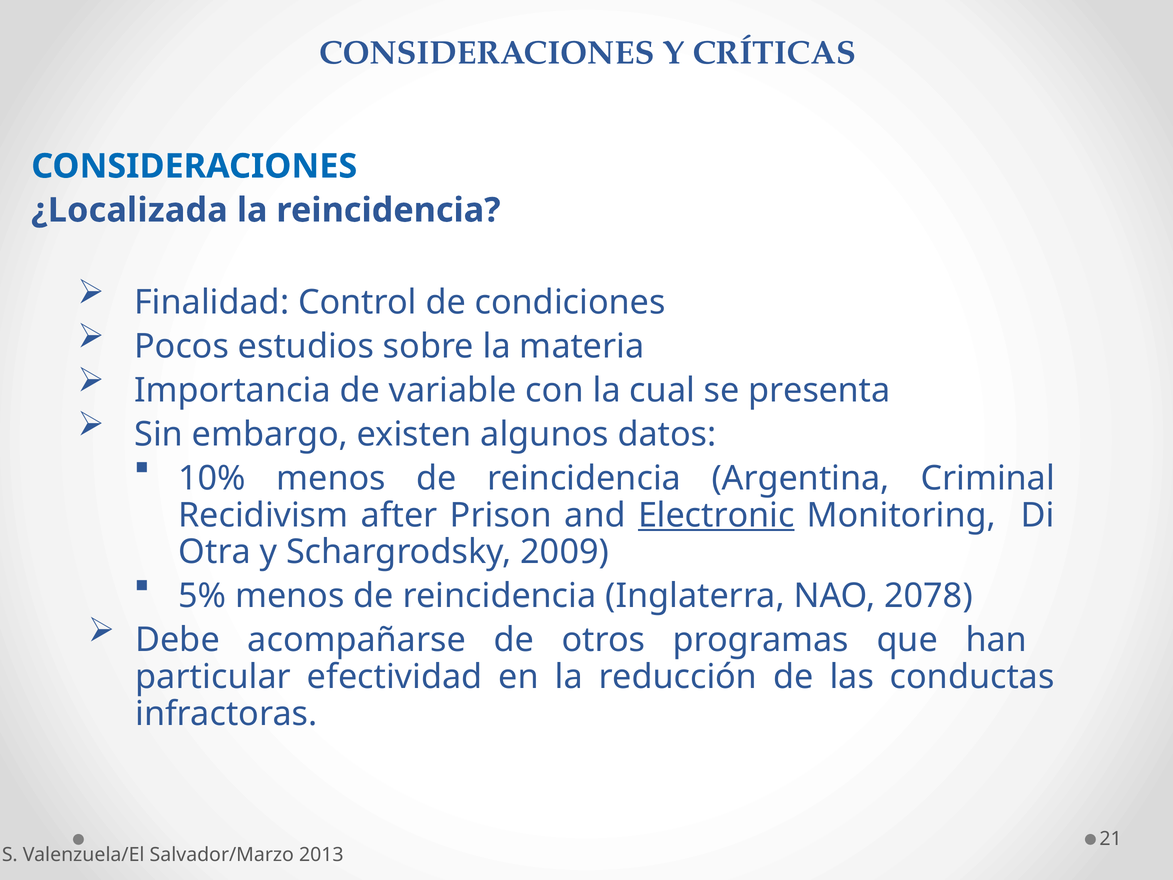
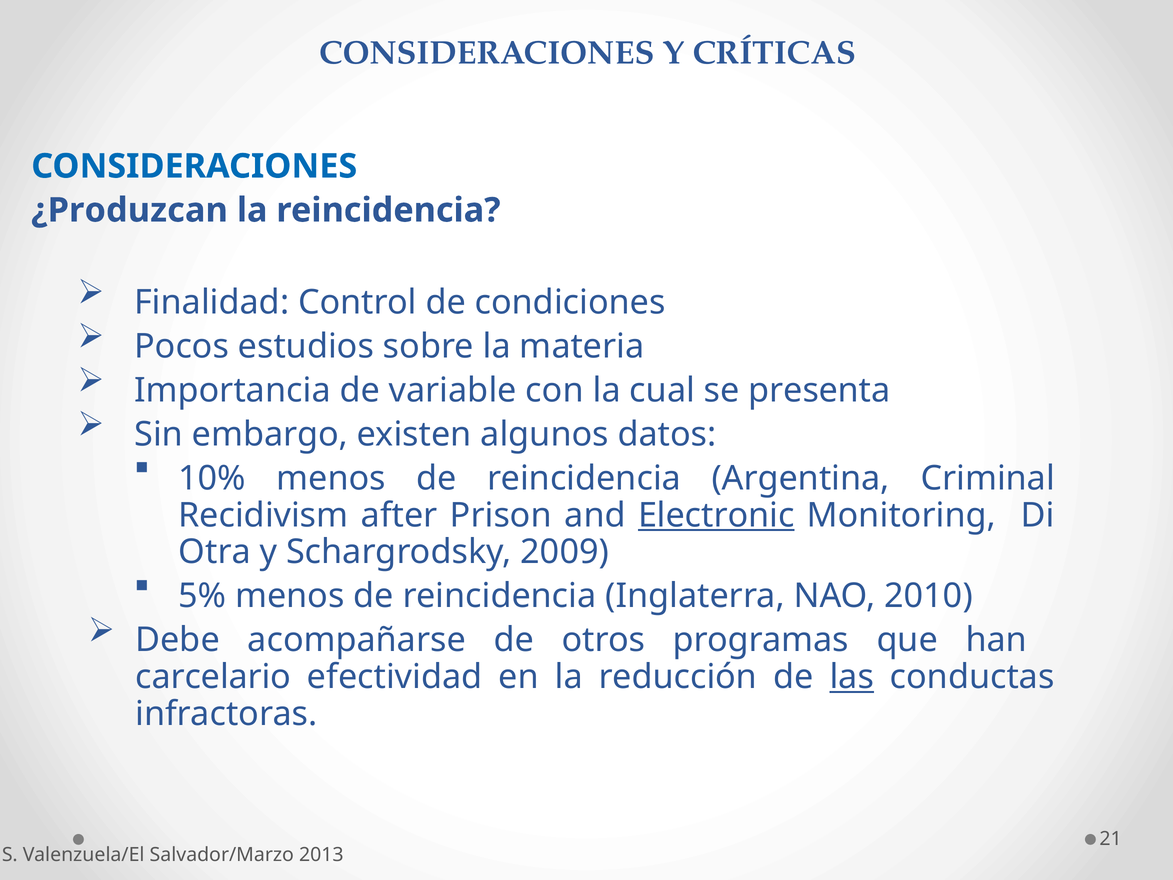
¿Localizada: ¿Localizada -> ¿Produzcan (130, 210)
2078: 2078 -> 2010 (929, 596)
particular: particular -> carcelario (213, 677)
las underline: none -> present (852, 677)
